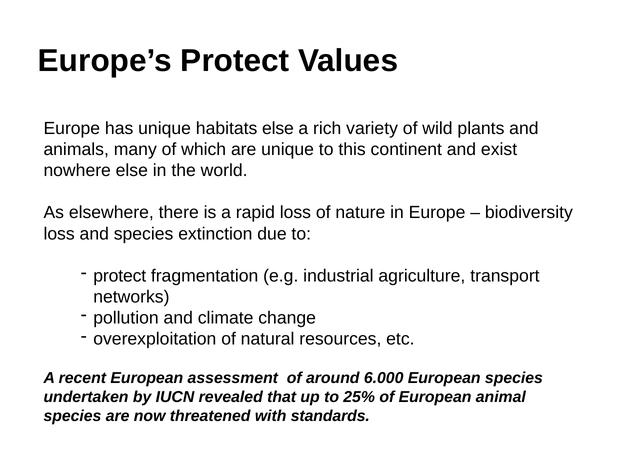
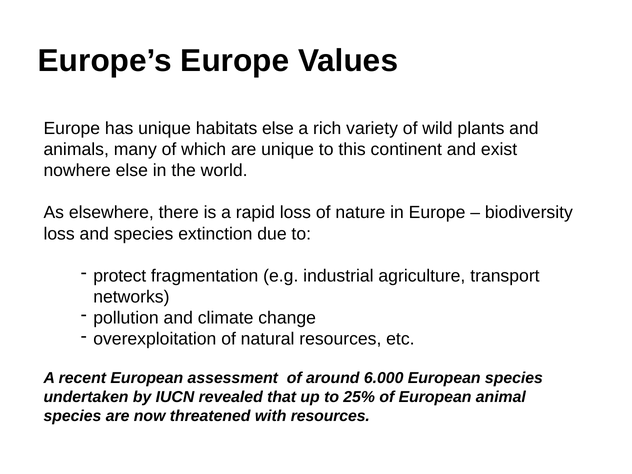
Europe’s Protect: Protect -> Europe (235, 61)
with standards: standards -> resources (330, 416)
